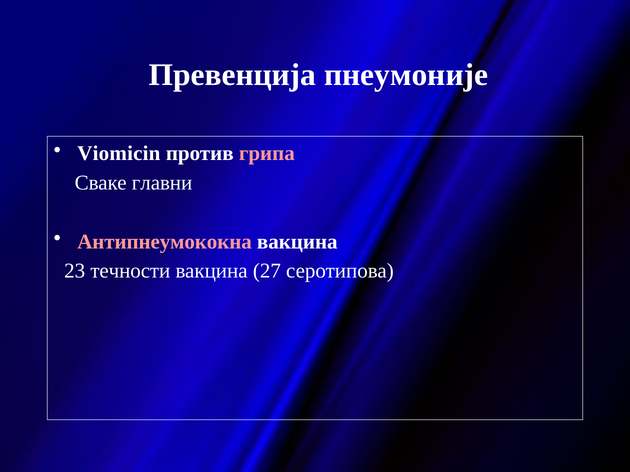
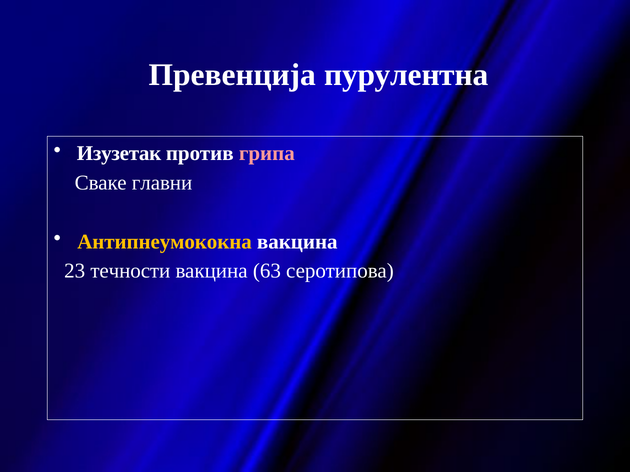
пнеумоније: пнеумоније -> пурулентна (406, 75)
Viomicin: Viomicin -> Изузетак (119, 154)
Антипнеумококна colour: pink -> yellow (165, 242)
27: 27 -> 63 (267, 271)
